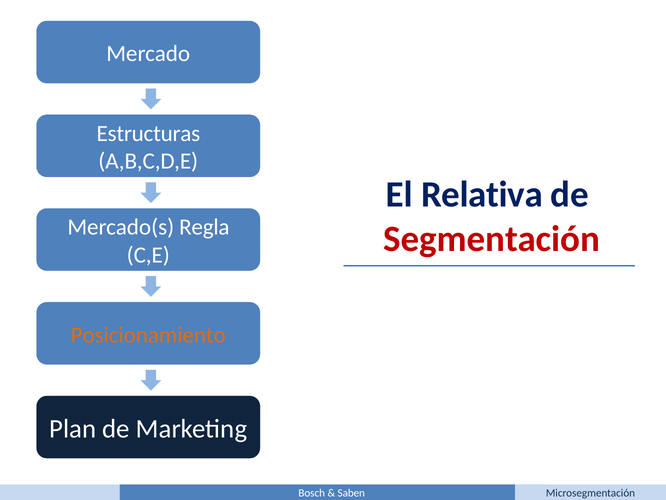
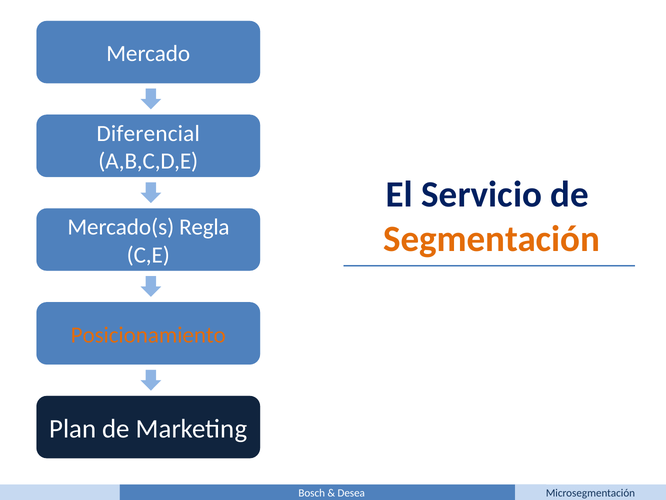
Estructuras: Estructuras -> Diferencial (148, 133)
Relativa: Relativa -> Servicio (482, 195)
Segmentación colour: red -> orange (492, 239)
Saben: Saben -> Desea (351, 492)
